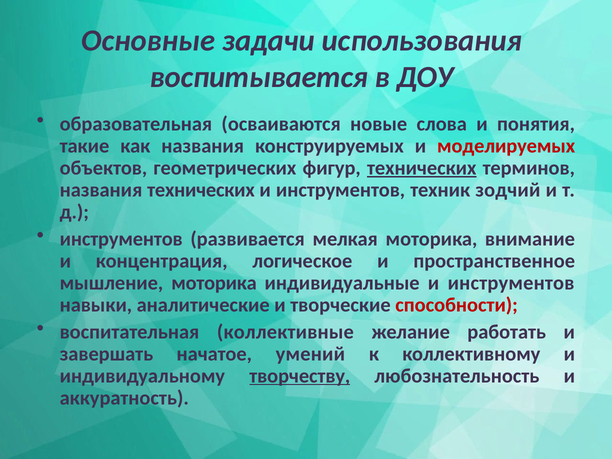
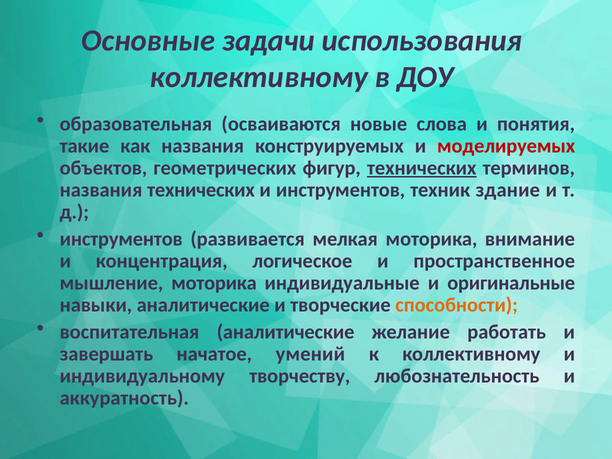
воспитывается: воспитывается -> коллективному (259, 77)
зодчий: зодчий -> здание (508, 190)
индивидуальные и инструментов: инструментов -> оригинальные (511, 283)
способности colour: red -> orange (457, 305)
воспитательная коллективные: коллективные -> аналитические (286, 332)
творчеству underline: present -> none (300, 376)
